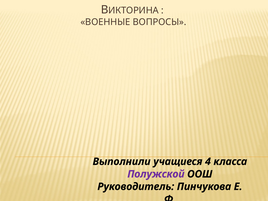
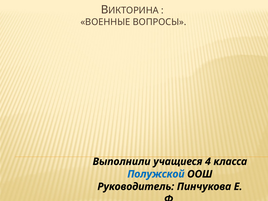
Полужской colour: purple -> blue (156, 174)
